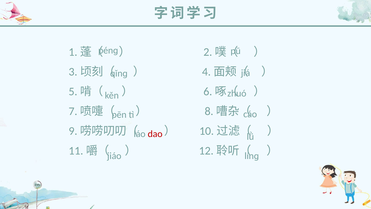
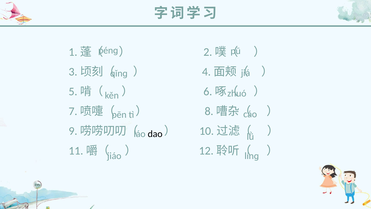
dao colour: red -> black (155, 134)
